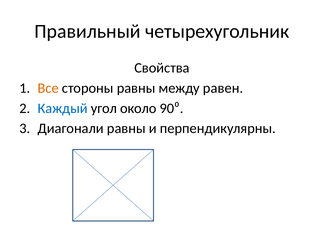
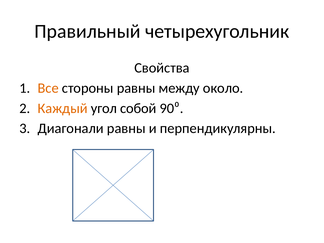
равен: равен -> около (223, 88)
Каждый colour: blue -> orange (63, 108)
около: около -> собой (138, 108)
